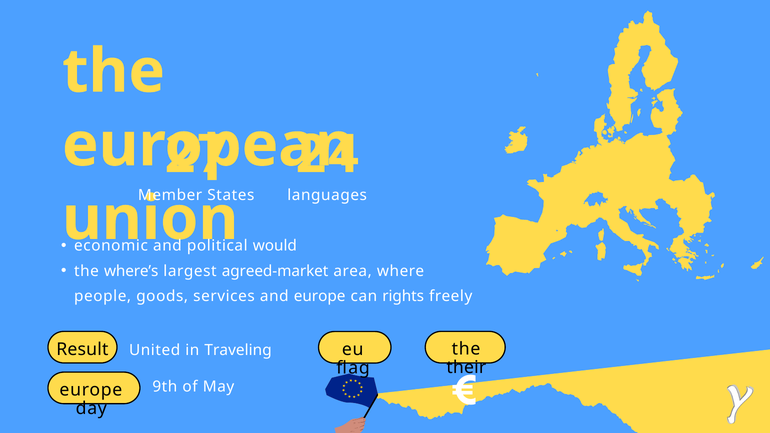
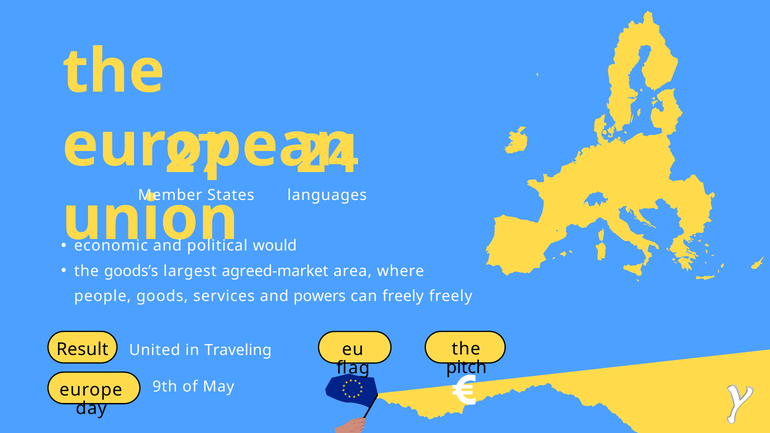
where’s: where’s -> goods’s (131, 271)
and europe: europe -> powers (320, 296)
can rights: rights -> freely (403, 296)
their: their -> pitch (466, 367)
